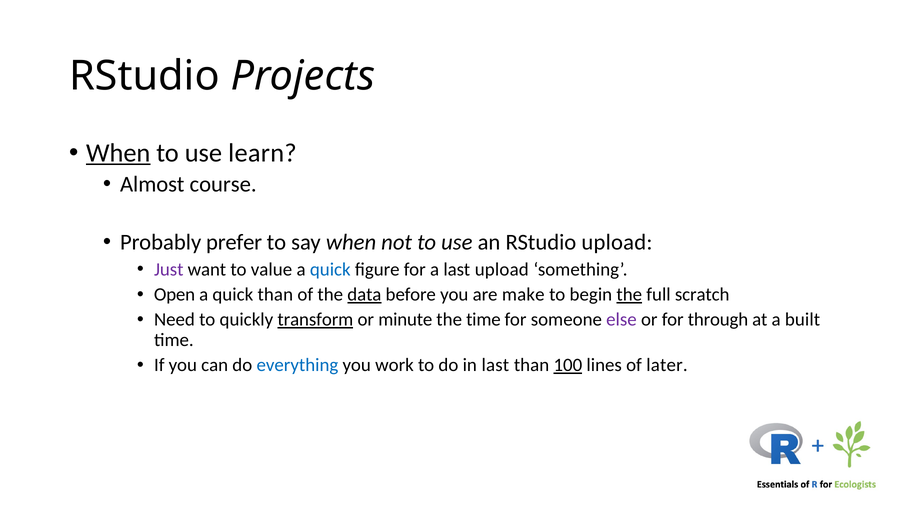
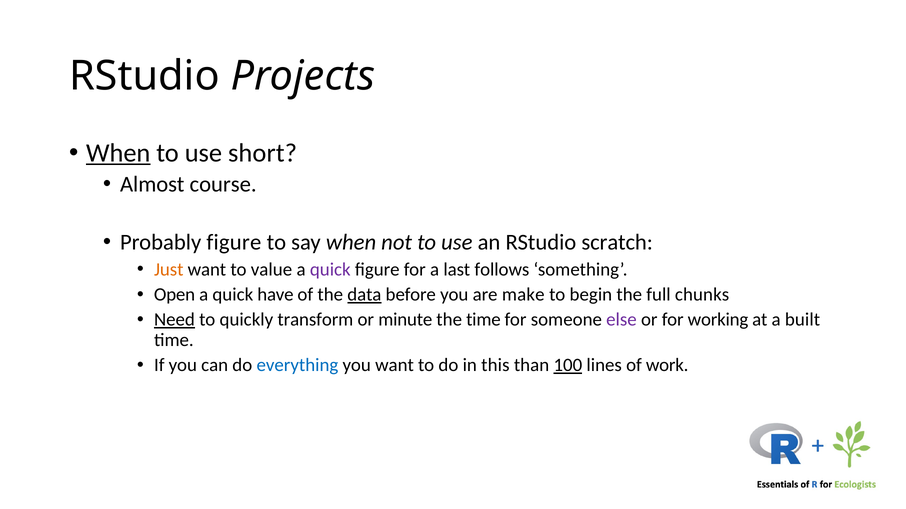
learn: learn -> short (263, 153)
Probably prefer: prefer -> figure (234, 243)
RStudio upload: upload -> scratch (617, 243)
Just colour: purple -> orange (169, 270)
quick colour: blue -> purple (330, 270)
last upload: upload -> follows (502, 270)
quick than: than -> have (275, 295)
the underline: present -> none (629, 295)
scratch: scratch -> chunks (702, 295)
Need underline: none -> present (174, 320)
transform underline: present -> none (315, 320)
through: through -> working (718, 320)
you work: work -> want (394, 366)
in last: last -> this (495, 366)
later: later -> work (667, 366)
